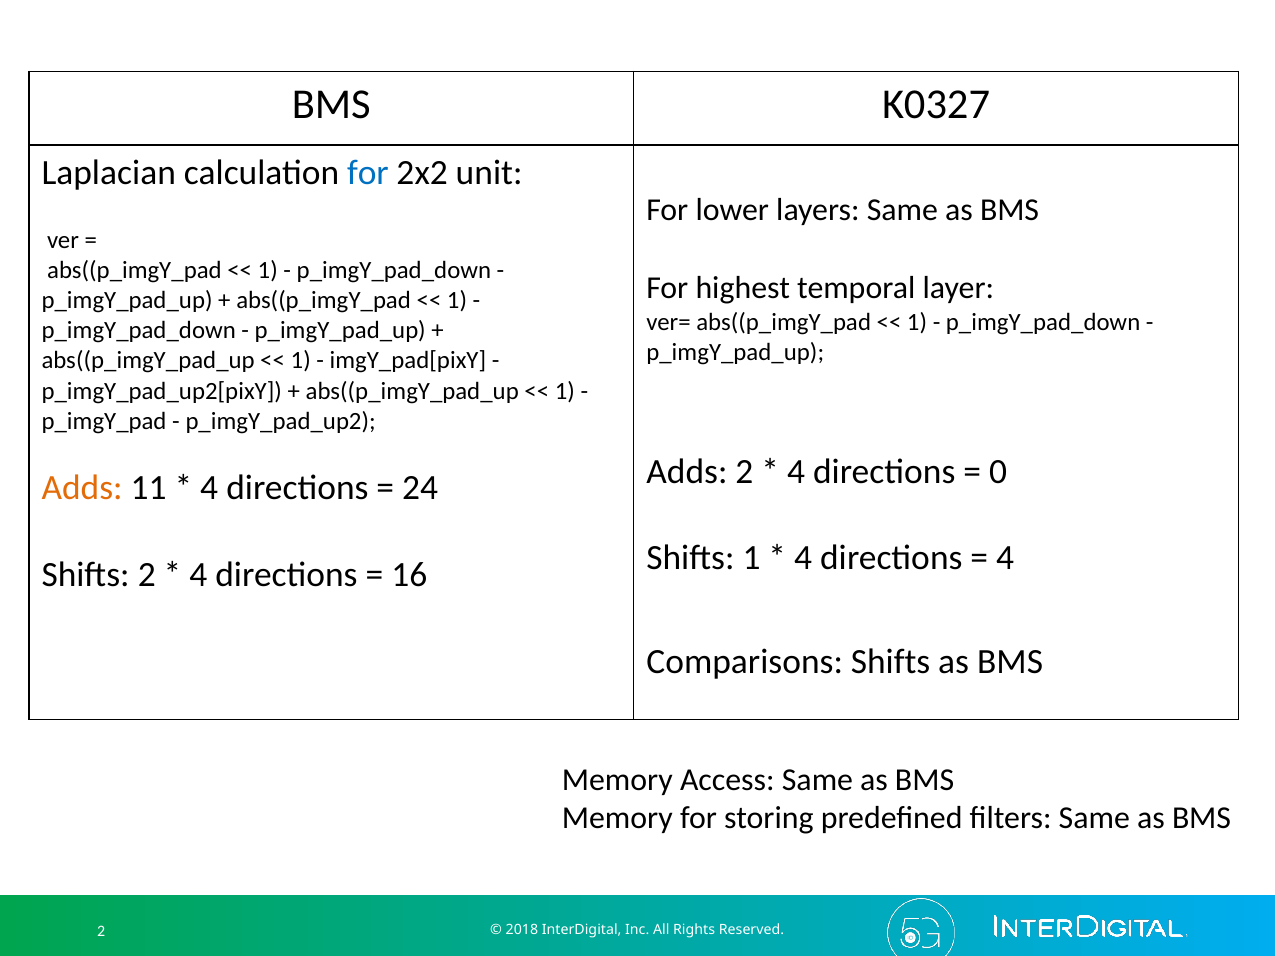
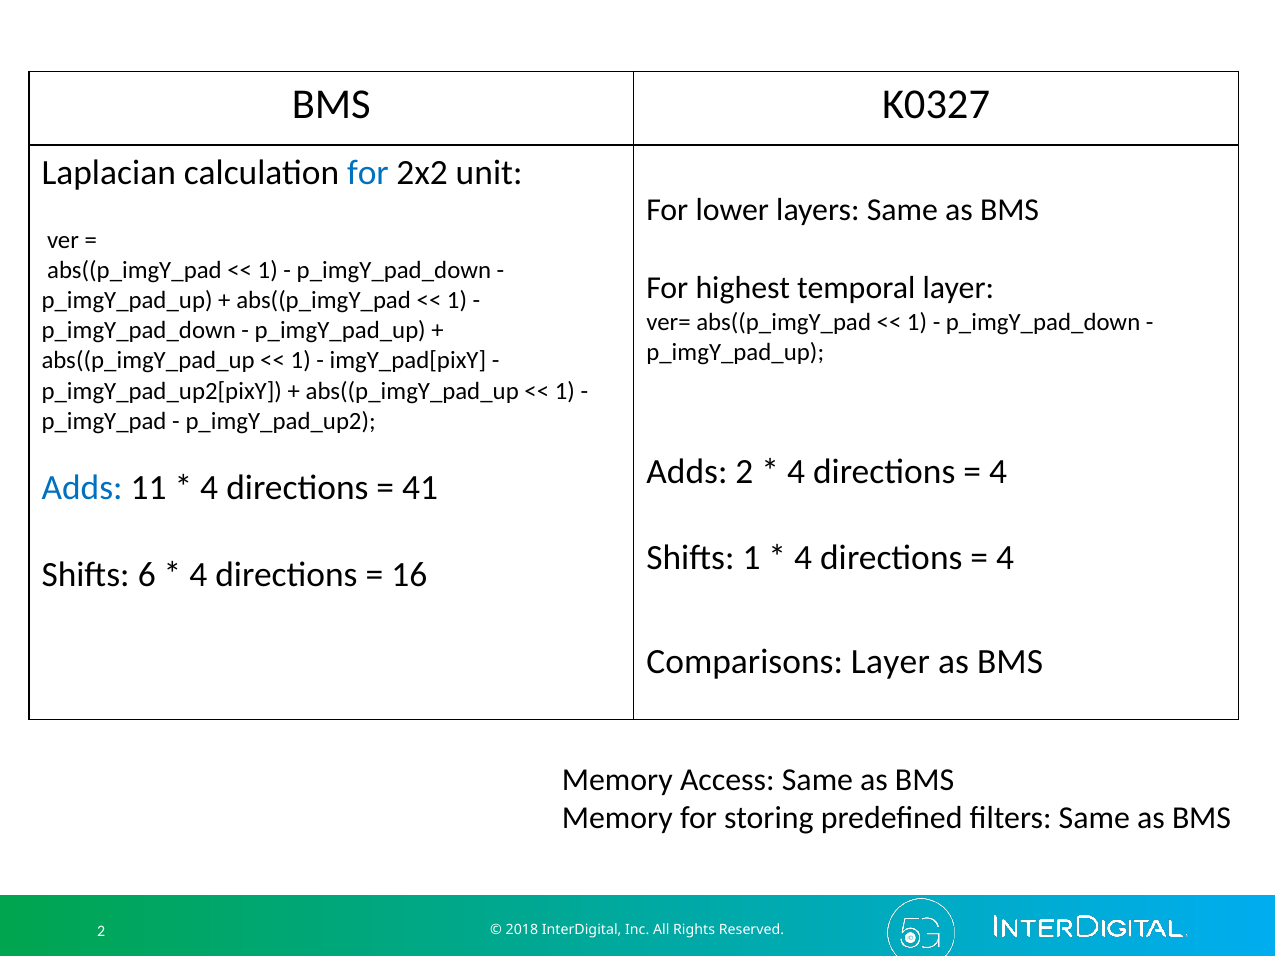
0: 0 -> 4 (998, 471)
Adds colour: orange -> blue (82, 488)
24: 24 -> 41 (420, 488)
Shifts 2: 2 -> 6 (147, 575)
Comparisons Shifts: Shifts -> Layer (890, 662)
